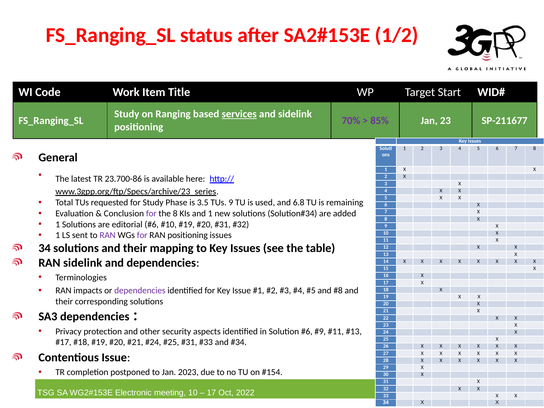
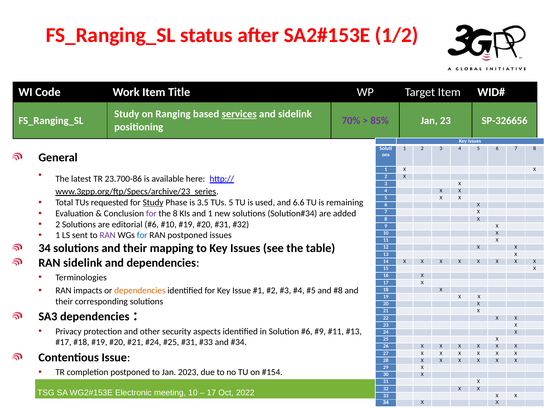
Target Start: Start -> Item (449, 92)
SP-211677: SP-211677 -> SP-326656 (505, 121)
Study underline: none -> present (153, 203)
TUs 9: 9 -> 5 (231, 203)
6.8: 6.8 -> 6.6 (299, 203)
1: 1 -> 2 (58, 224)
for colour: purple -> blue (142, 235)
RAN positioning: positioning -> postponed (188, 235)
dependencies colour: purple -> orange (140, 291)
